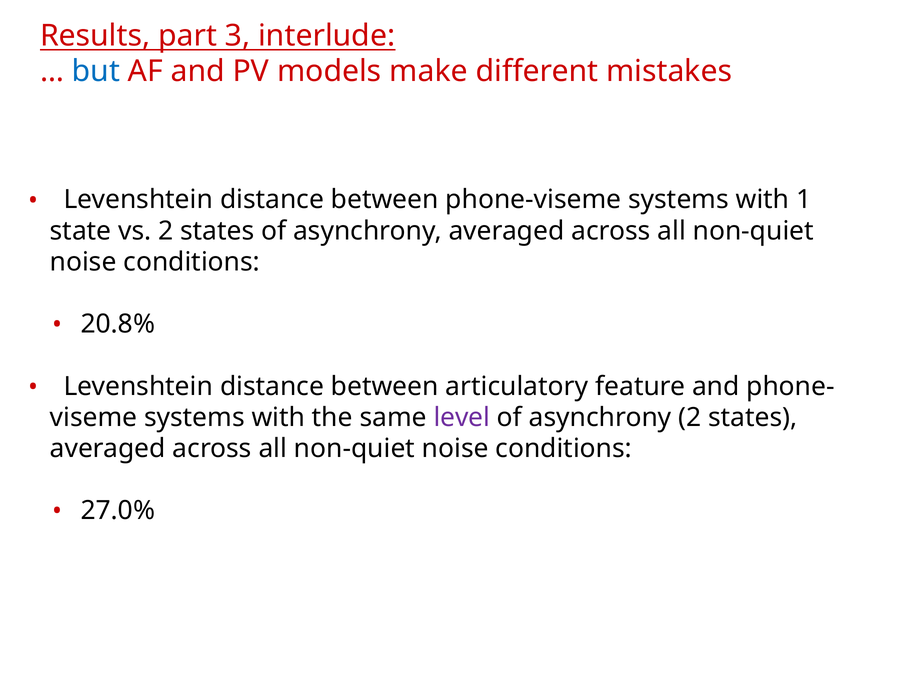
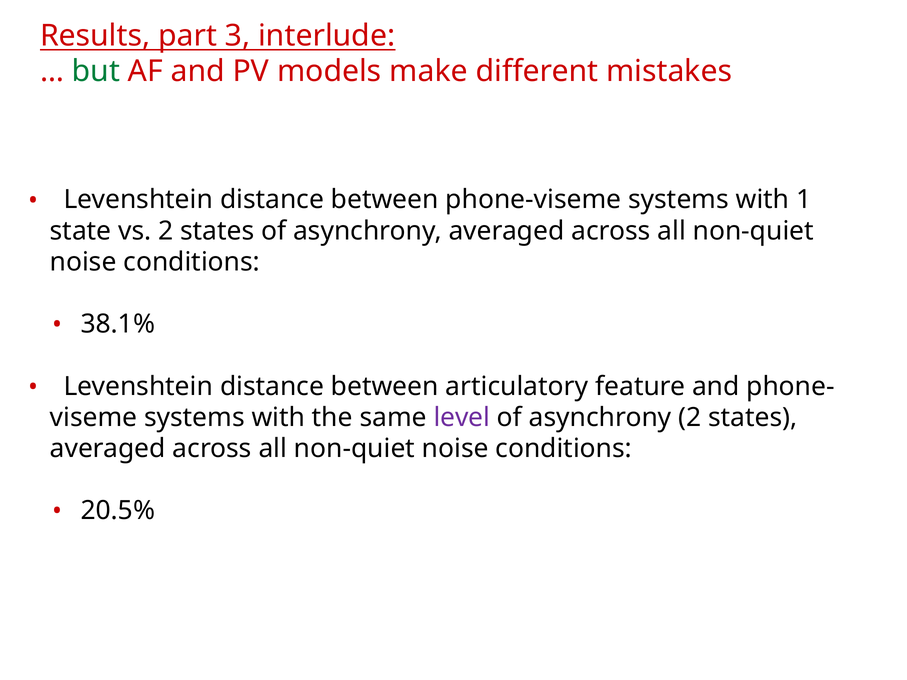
but colour: blue -> green (96, 71)
20.8%: 20.8% -> 38.1% (118, 324)
27.0%: 27.0% -> 20.5% (118, 511)
